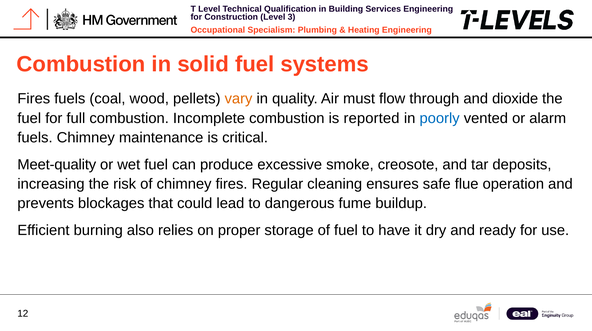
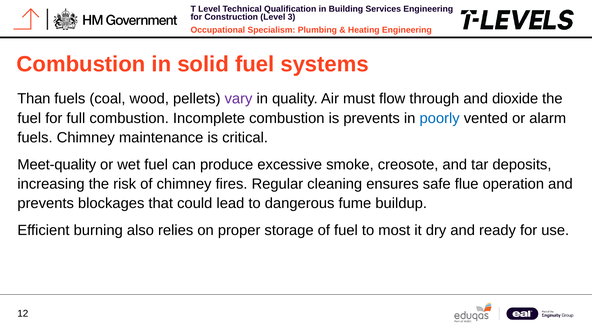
Fires: Fires -> Than (34, 99)
vary colour: orange -> purple (239, 99)
is reported: reported -> prevents (372, 118)
have: have -> most (394, 230)
